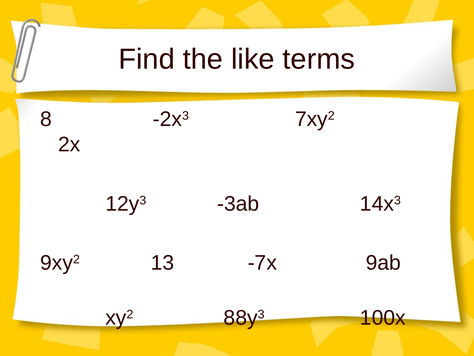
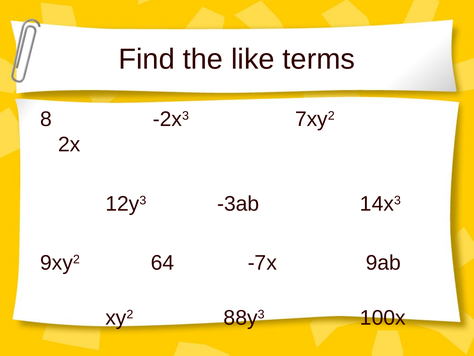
13: 13 -> 64 (163, 262)
